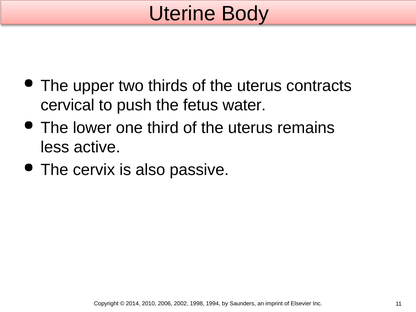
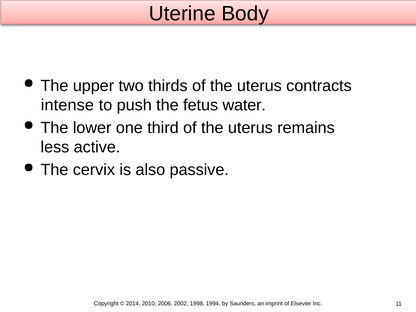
cervical: cervical -> intense (67, 105)
